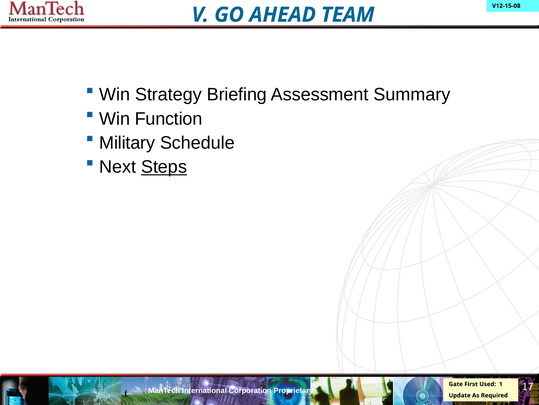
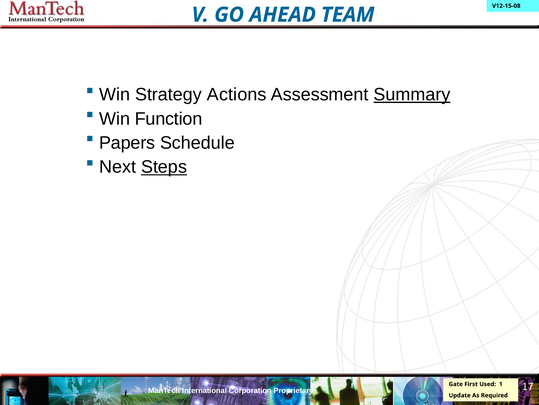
Briefing: Briefing -> Actions (237, 94)
Summary underline: none -> present (412, 94)
Military: Military -> Papers (127, 143)
